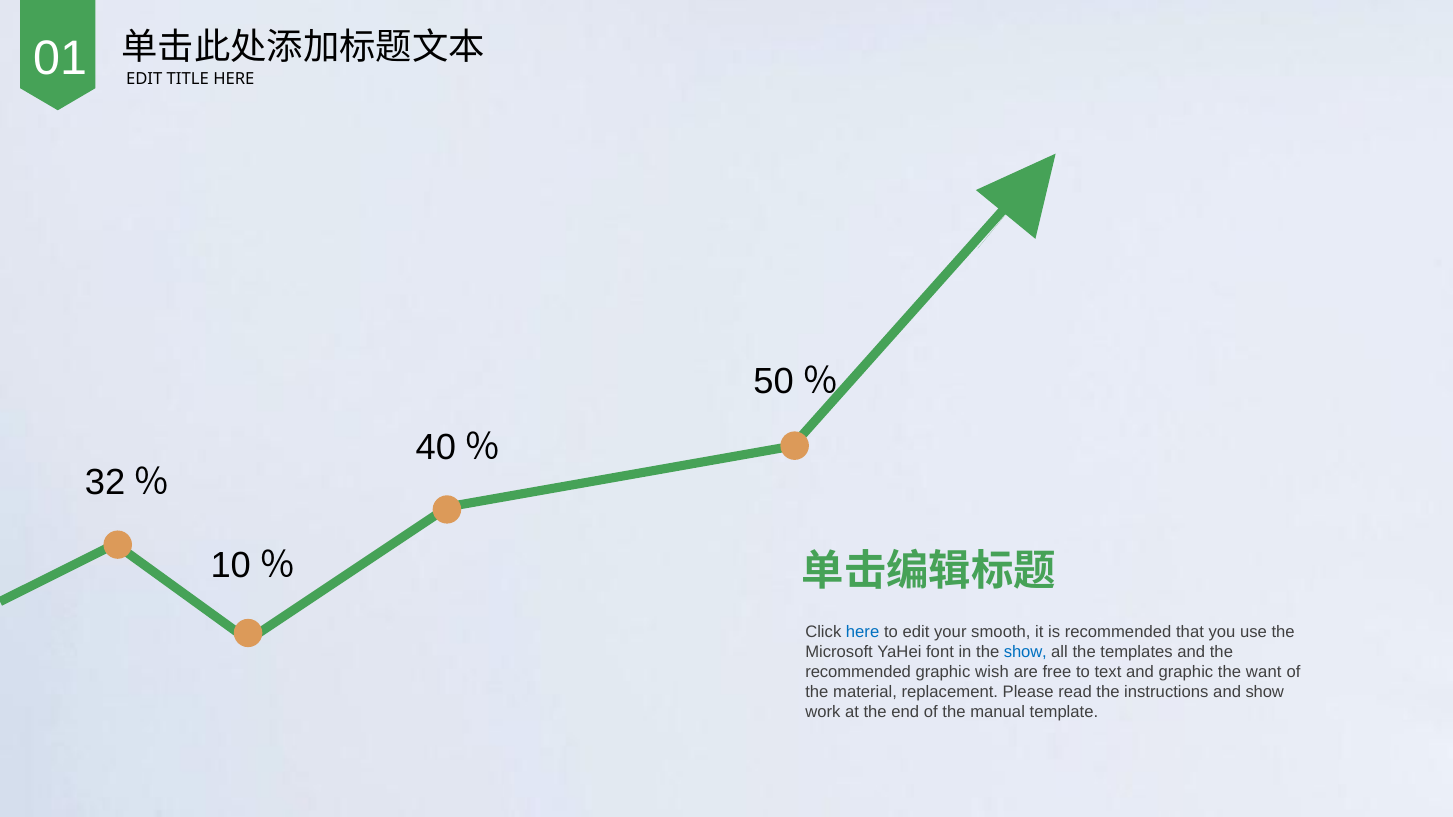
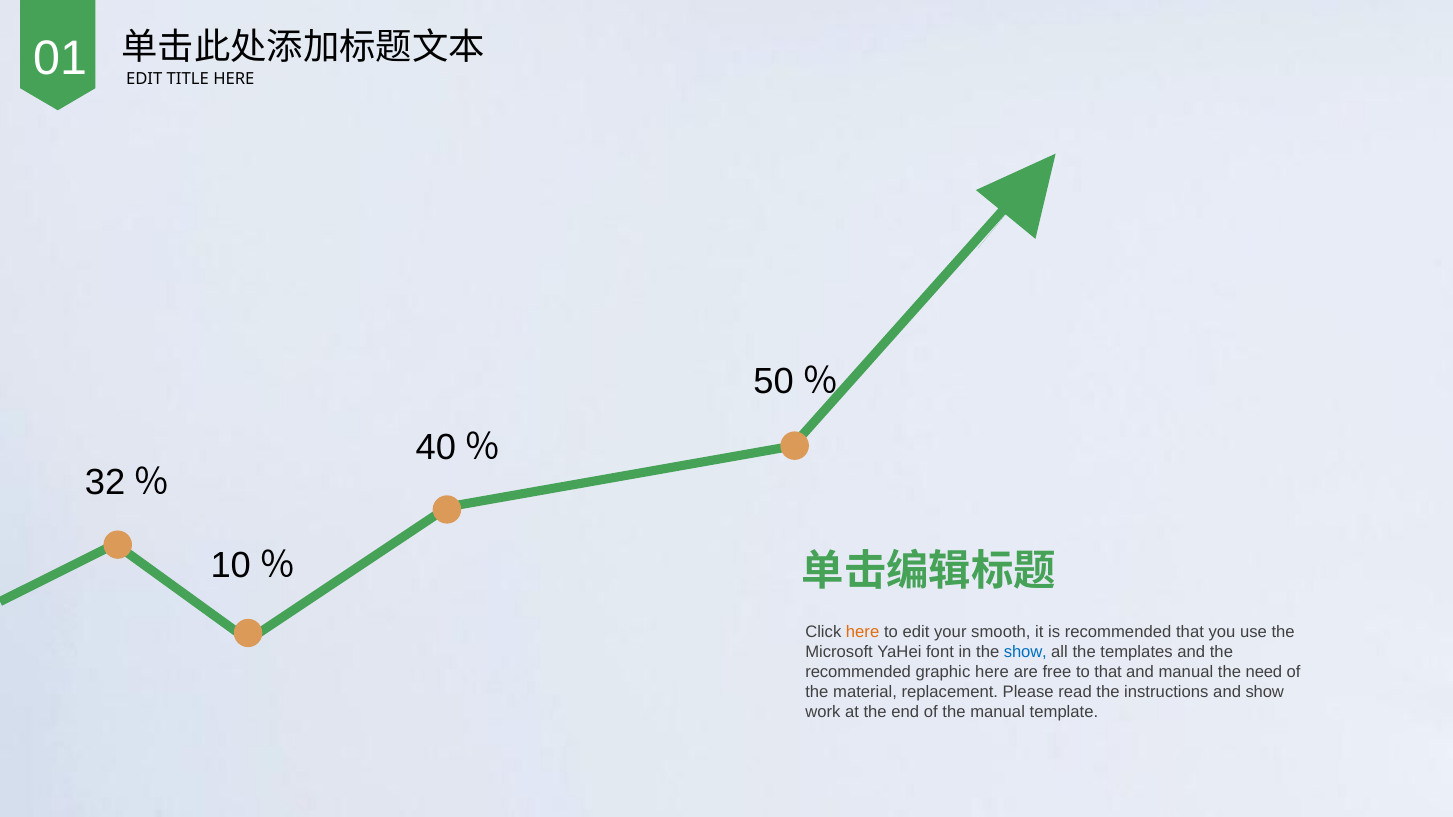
here colour: blue -> orange (863, 632)
graphic wish: wish -> here (992, 672)
to text: text -> that (1108, 672)
and graphic: graphic -> manual (1186, 672)
want: want -> need (1264, 672)
